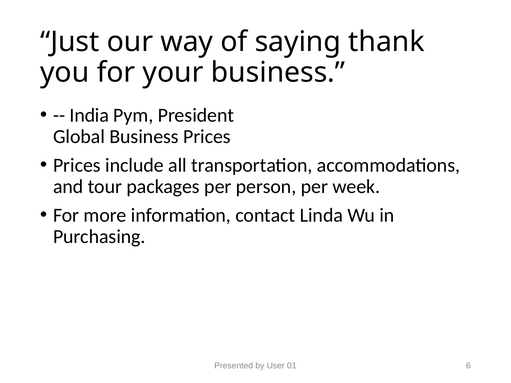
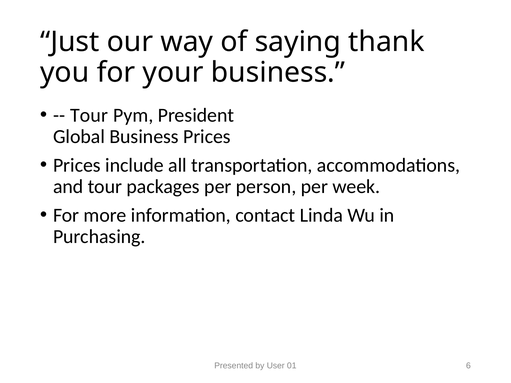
India: India -> Tour (89, 115)
